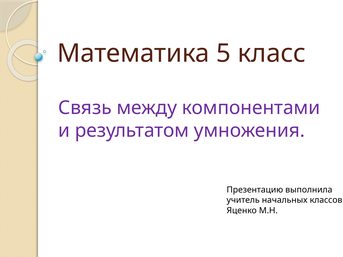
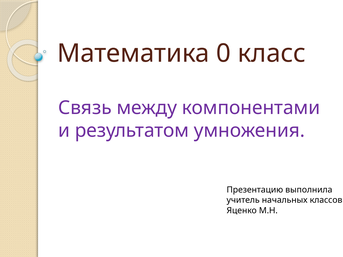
5: 5 -> 0 (223, 53)
